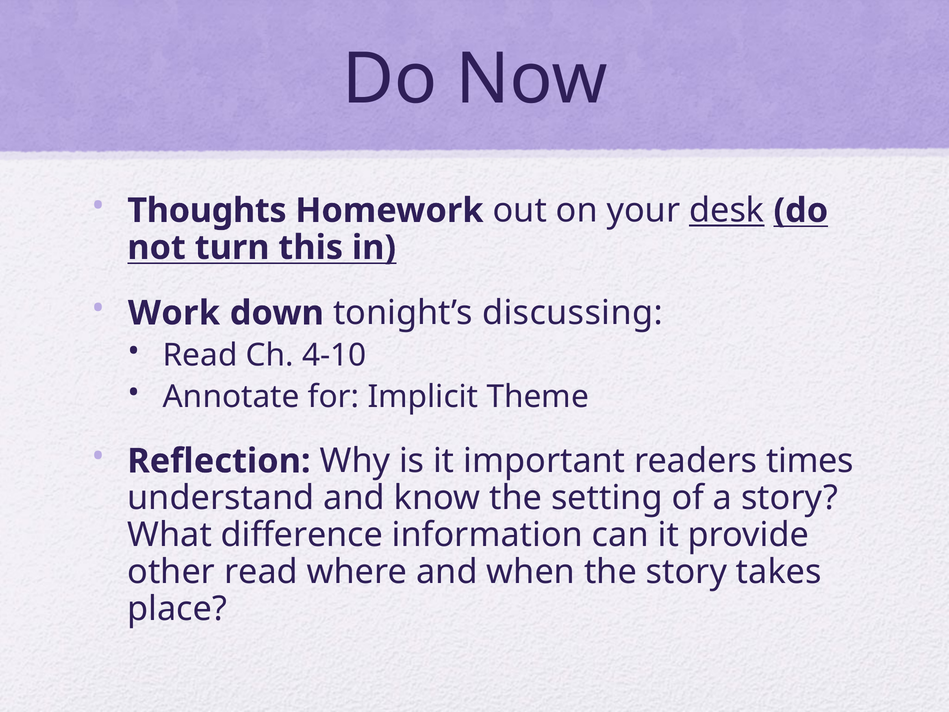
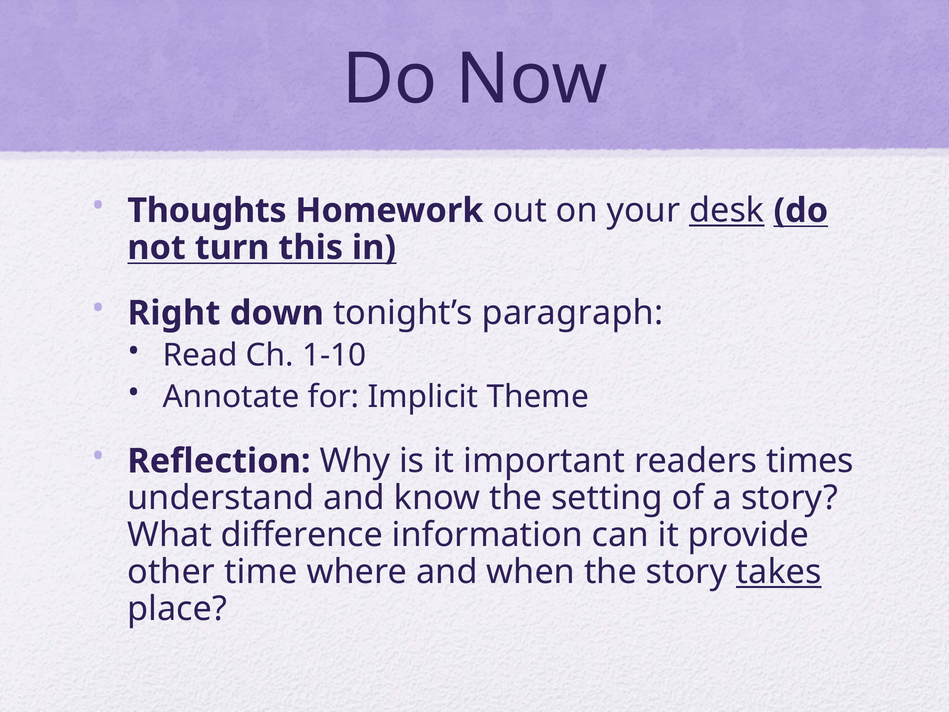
Work: Work -> Right (174, 313)
discussing: discussing -> paragraph (573, 313)
4-10: 4-10 -> 1-10 (334, 355)
other read: read -> time (261, 572)
takes underline: none -> present (779, 572)
